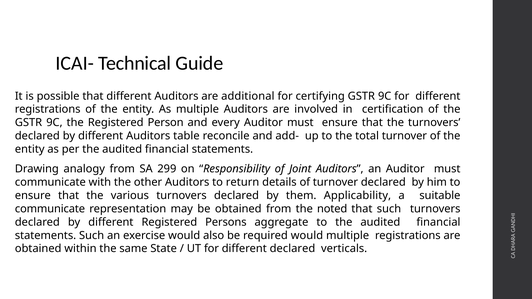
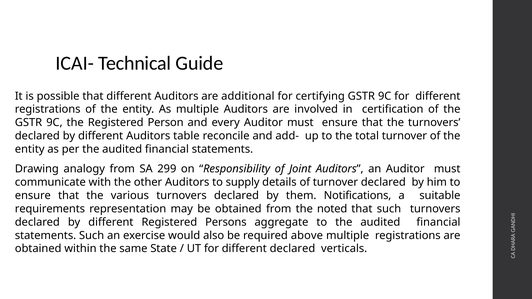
return: return -> supply (243, 182)
Applicability: Applicability -> Notifications (358, 196)
communicate: communicate -> requirements (50, 209)
required would: would -> above (307, 236)
